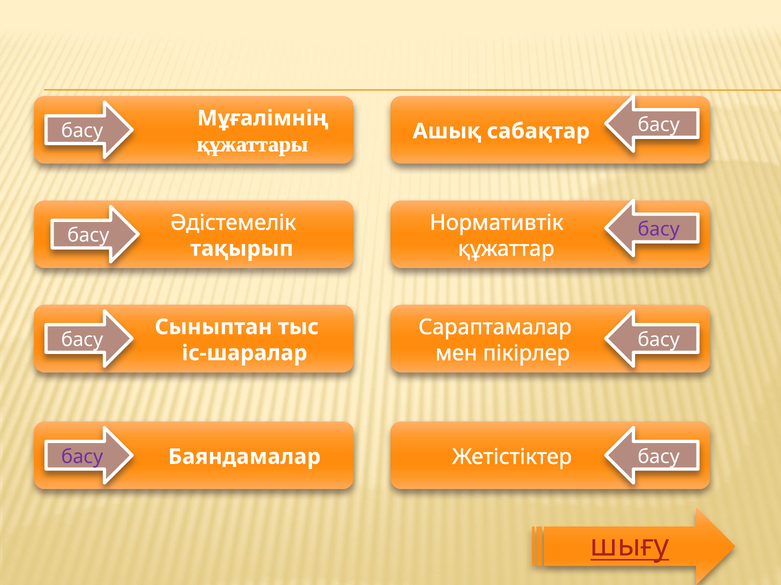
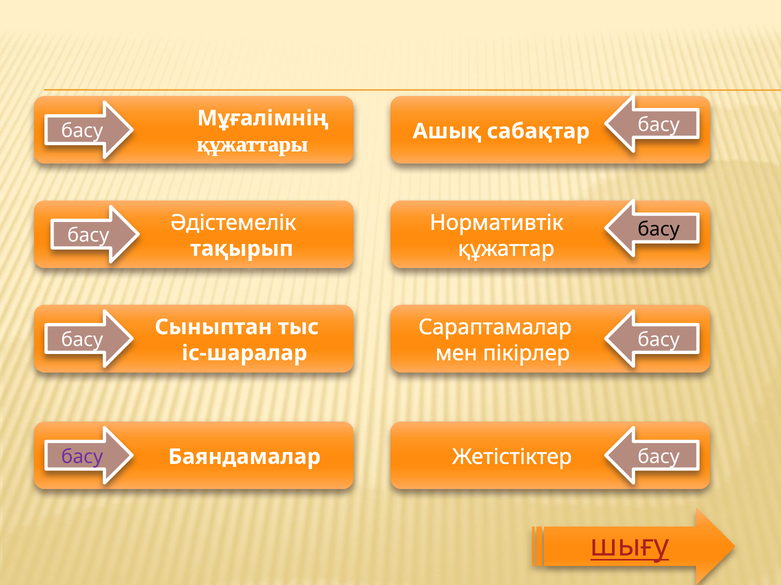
басу colour: purple -> black (659, 230)
